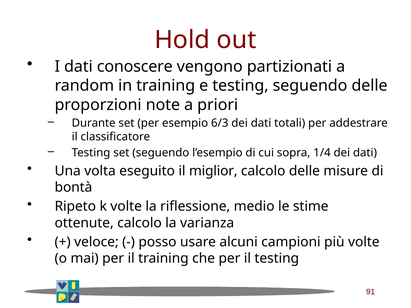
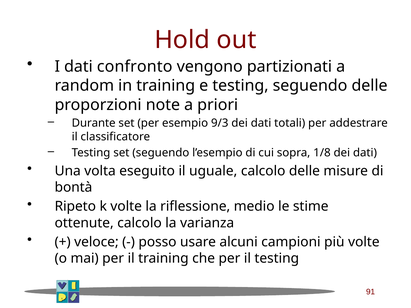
conoscere: conoscere -> confronto (135, 67)
6/3: 6/3 -> 9/3 (220, 123)
1/4: 1/4 -> 1/8 (322, 153)
miglior: miglior -> uguale (213, 171)
